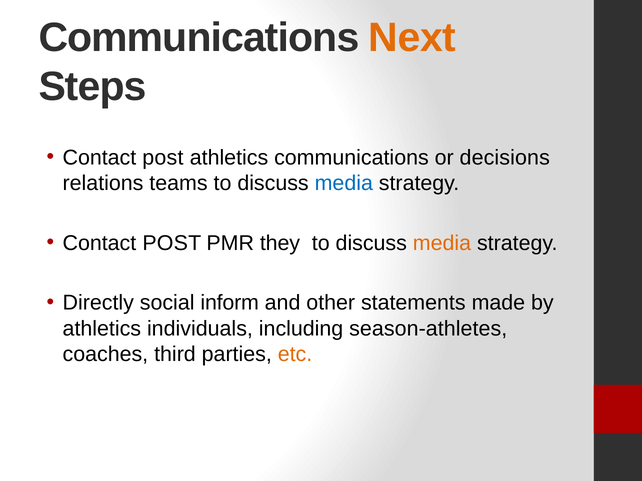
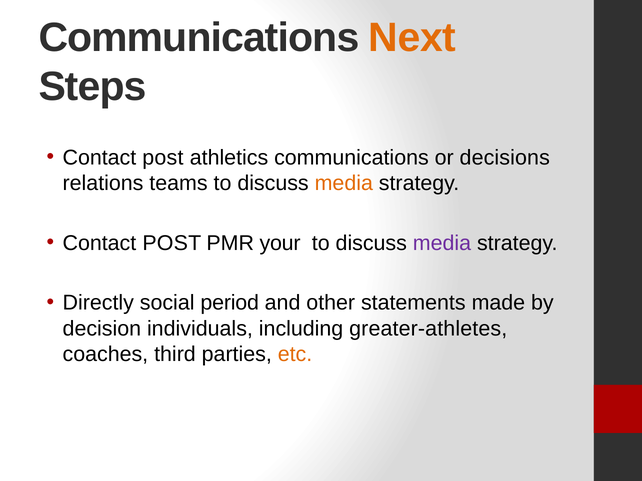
media colour: blue -> orange (344, 183)
they: they -> your (280, 243)
media colour: orange -> purple (442, 243)
inform: inform -> period (230, 303)
athletics: athletics -> decision (102, 329)
season-athletes: season-athletes -> greater-athletes (428, 329)
